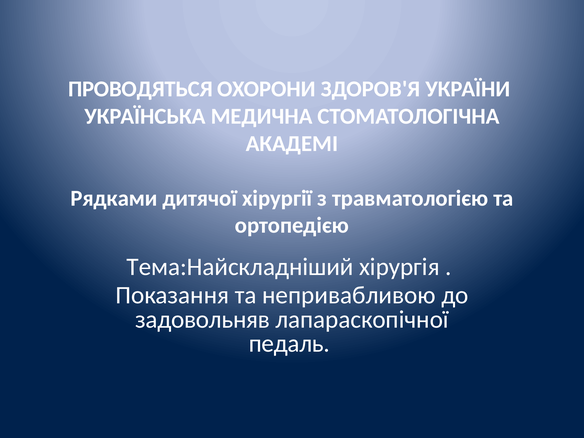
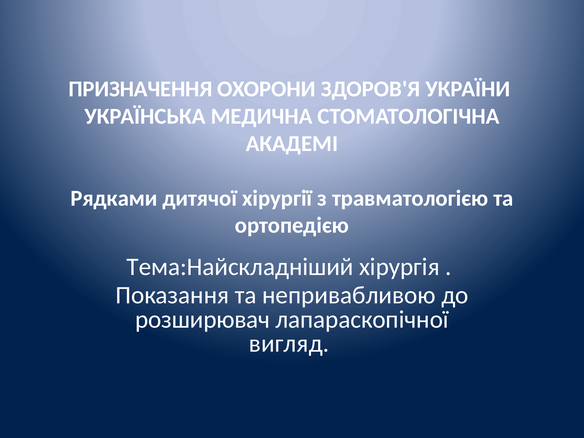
ПРОВОДЯТЬСЯ: ПРОВОДЯТЬСЯ -> ПРИЗНАЧЕННЯ (140, 89)
задовольняв: задовольняв -> розширювач (203, 319)
педаль: педаль -> вигляд (289, 344)
